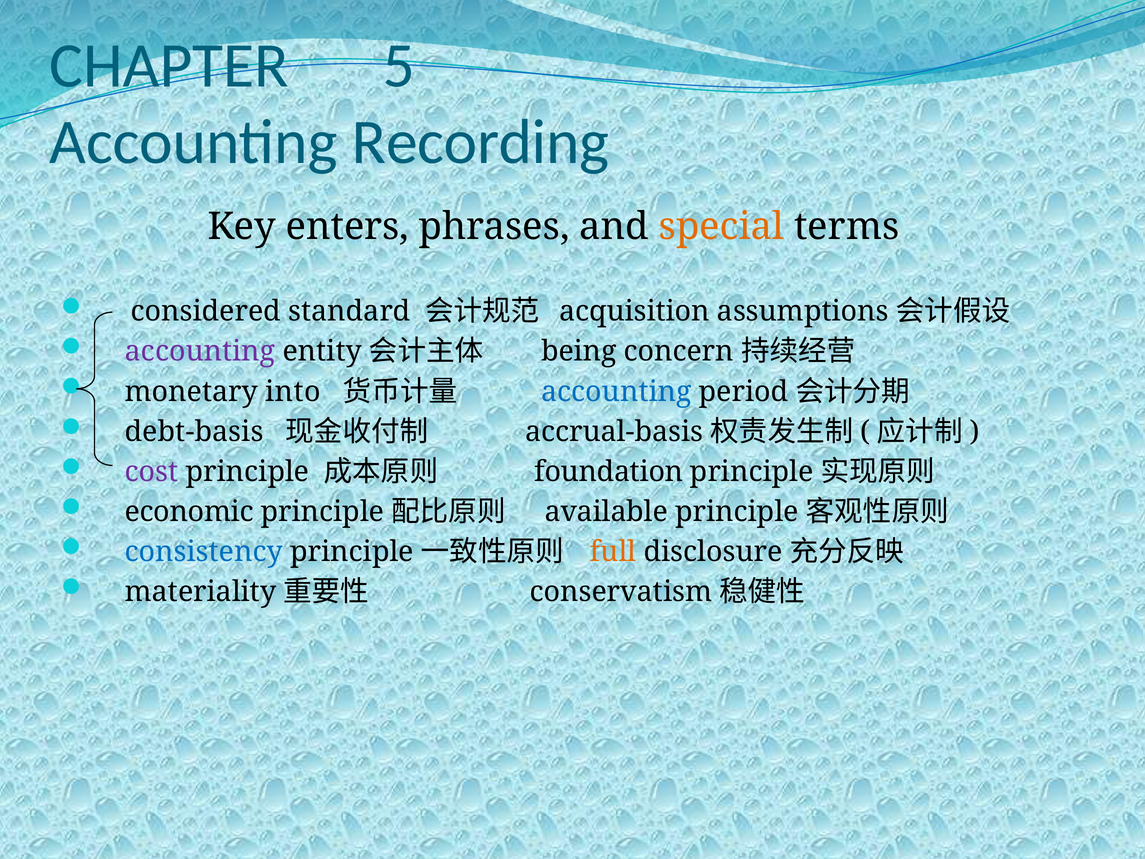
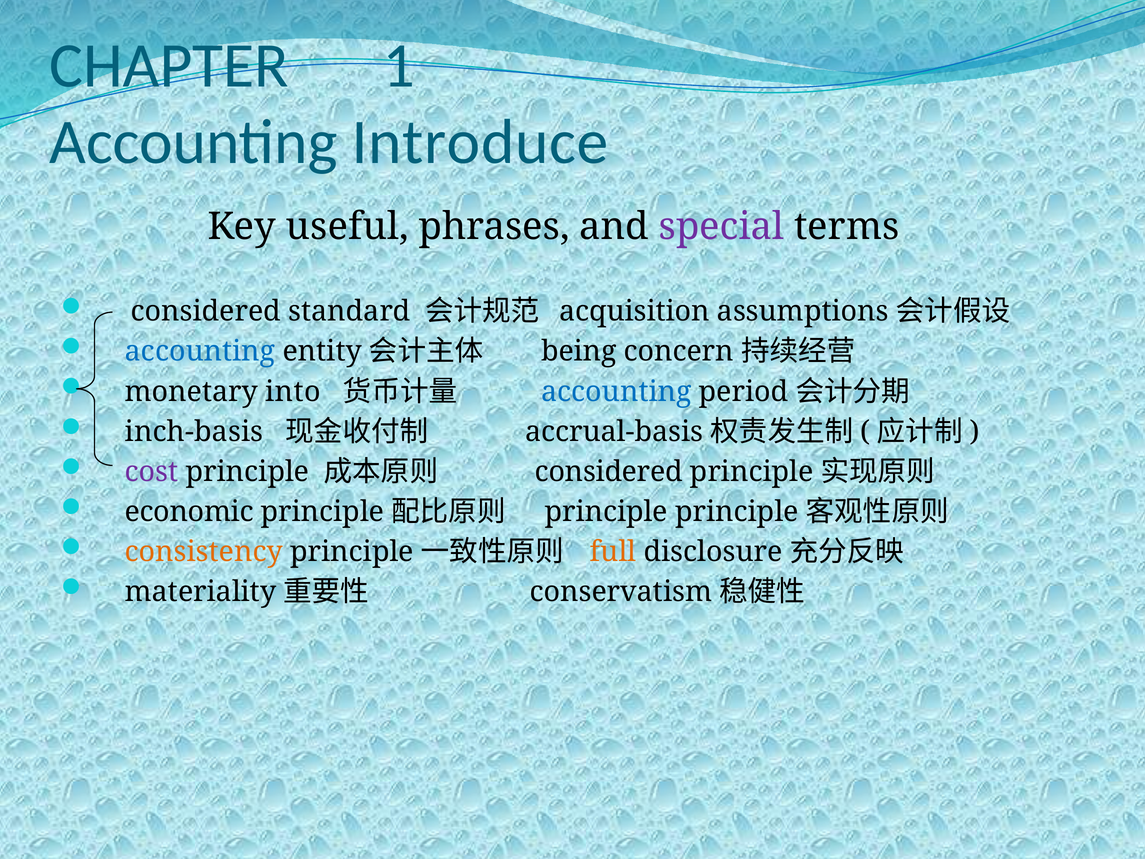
5: 5 -> 1 (399, 66)
Recording: Recording -> Introduce (480, 142)
enters: enters -> useful (347, 226)
special colour: orange -> purple (722, 226)
accounting colour: purple -> blue (200, 351)
debt-basis: debt-basis -> inch-basis (194, 432)
foundation: foundation -> considered (609, 472)
available: available -> principle (606, 512)
consistency colour: blue -> orange (204, 552)
